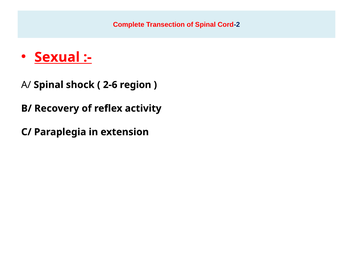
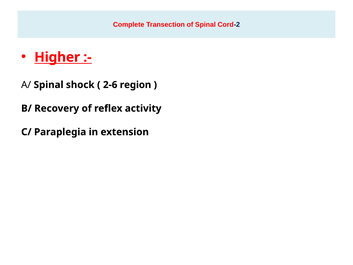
Sexual: Sexual -> Higher (57, 57)
